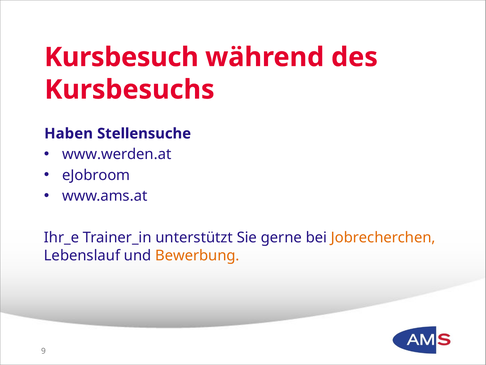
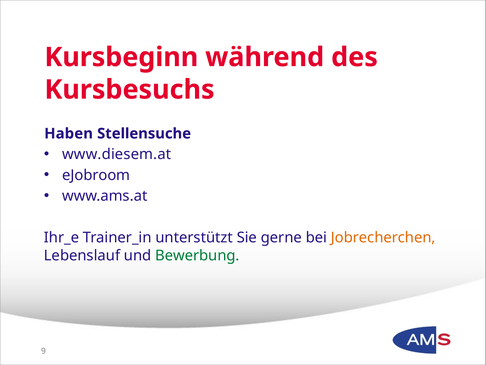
Kursbesuch: Kursbesuch -> Kursbeginn (121, 57)
www.werden.at: www.werden.at -> www.diesem.at (117, 154)
Bewerbung colour: orange -> green (197, 255)
